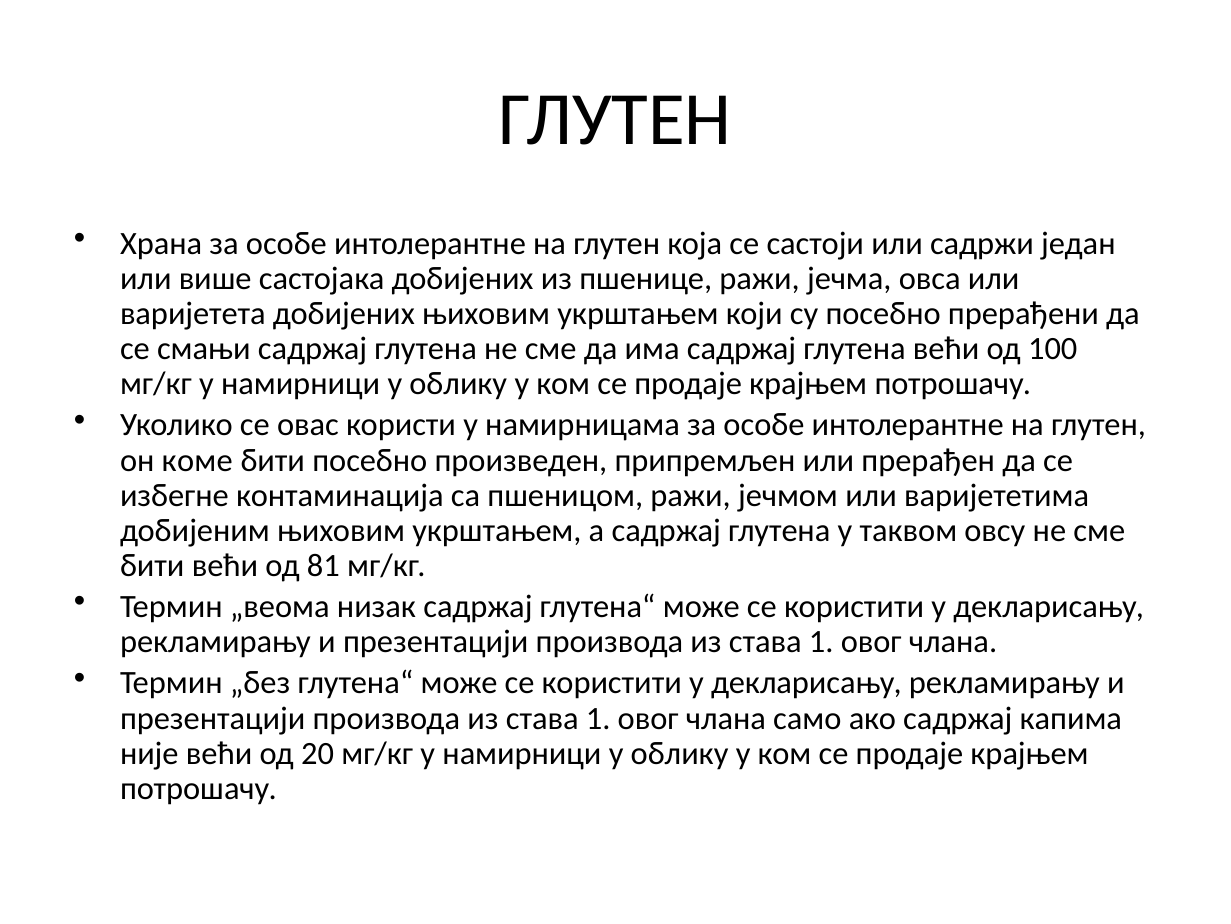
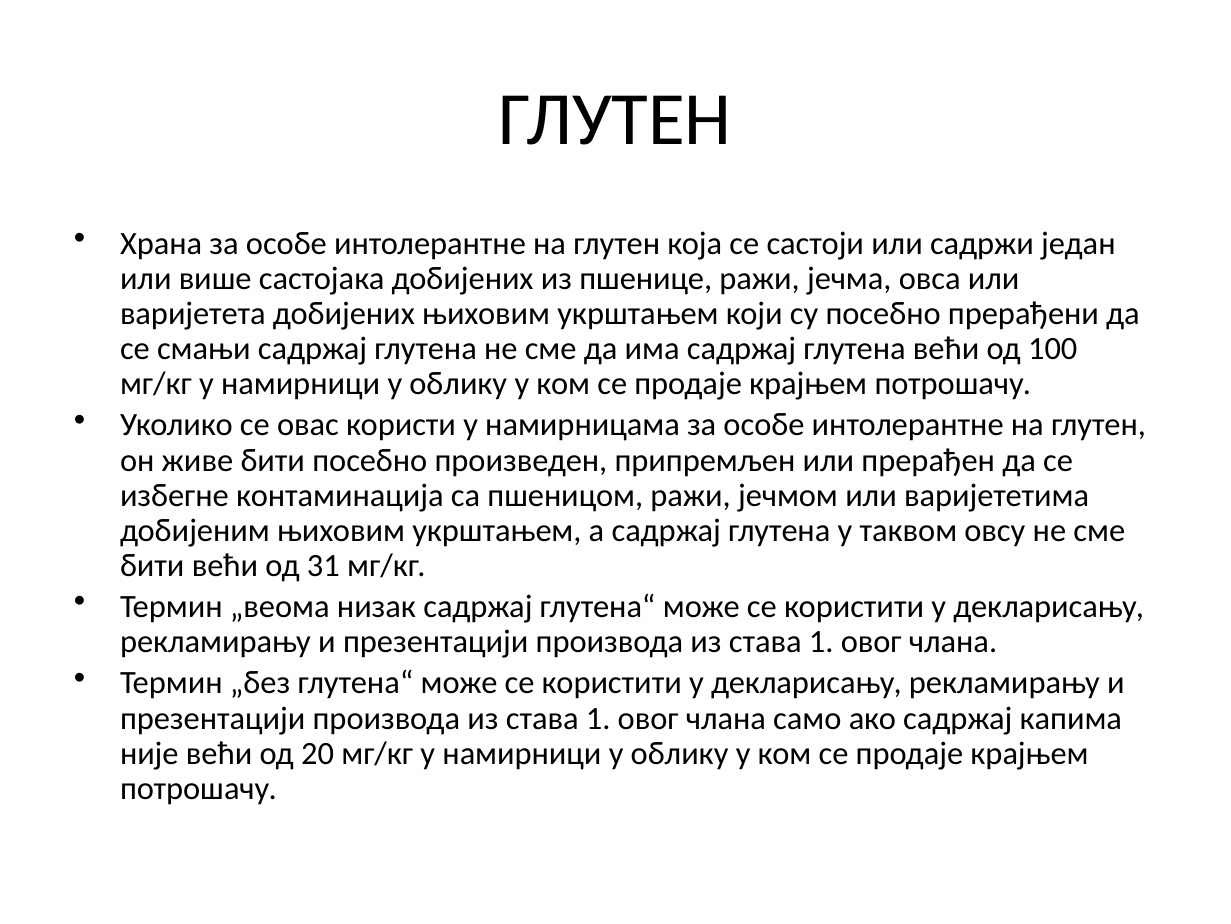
коме: коме -> живе (197, 460)
81: 81 -> 31 (323, 565)
